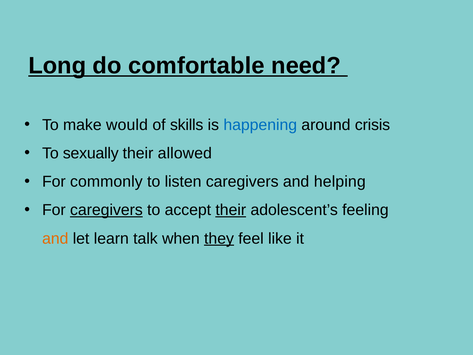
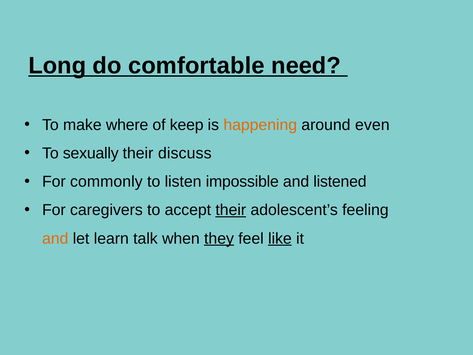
would: would -> where (127, 125)
skills: skills -> keep (187, 125)
happening colour: blue -> orange (260, 125)
crisis: crisis -> even (372, 125)
allowed: allowed -> discuss (185, 153)
listen caregivers: caregivers -> impossible (242, 182)
helping: helping -> listened (340, 182)
caregivers underline: present -> none (106, 210)
like underline: none -> present (280, 238)
